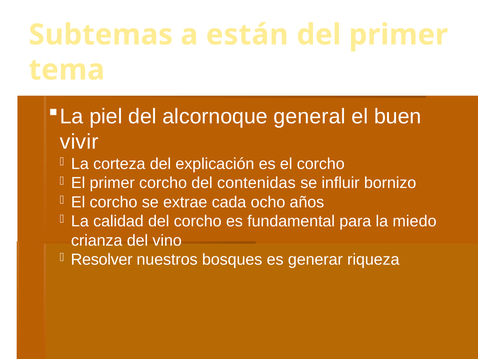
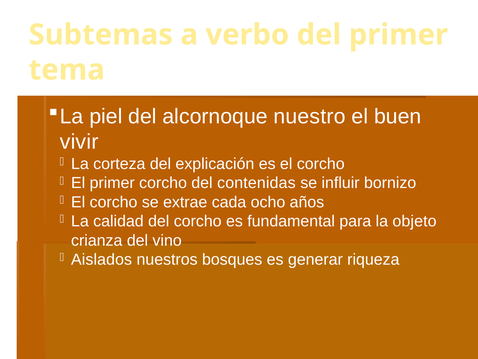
están: están -> verbo (247, 35)
general: general -> nuestro (310, 116)
miedo: miedo -> objeto (415, 221)
Resolver: Resolver -> Aislados (102, 259)
